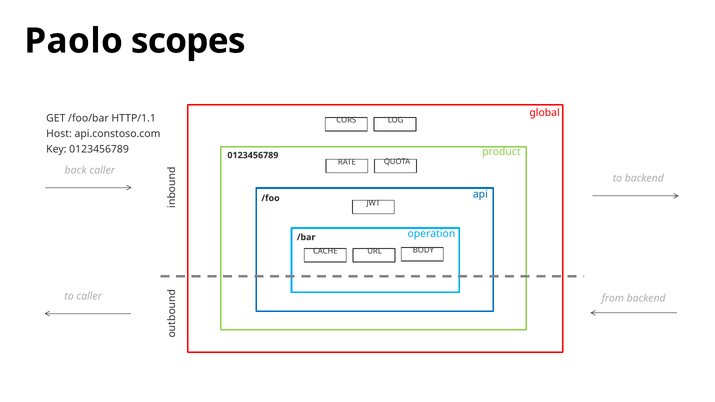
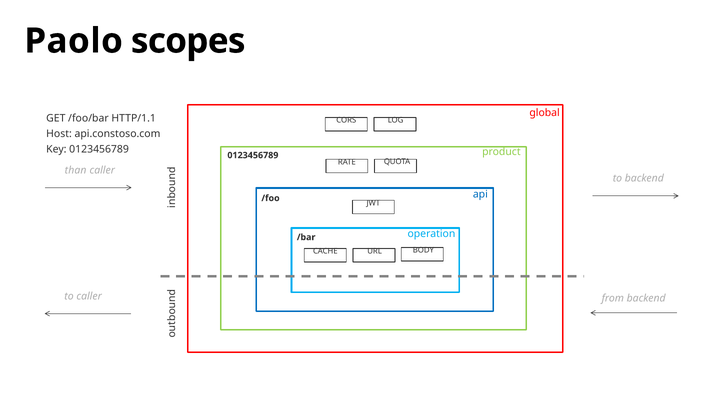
back: back -> than (76, 170)
